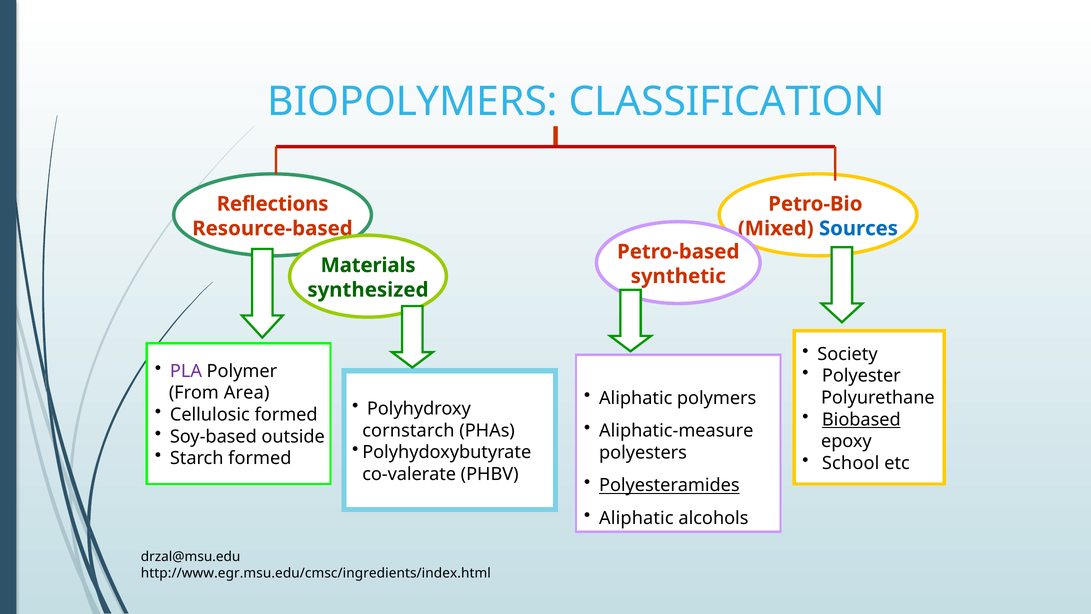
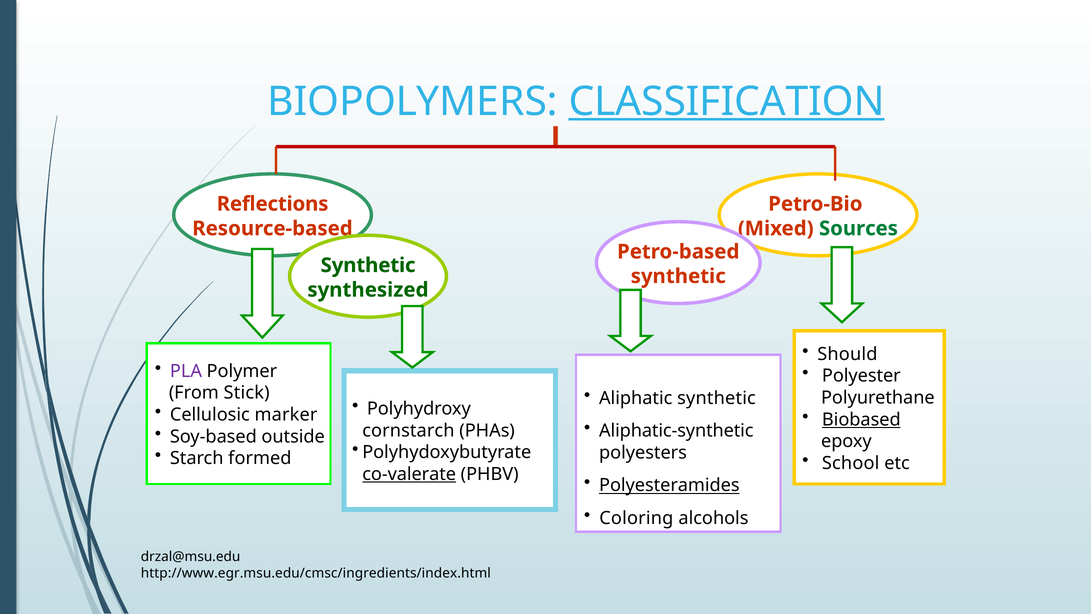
CLASSIFICATION underline: none -> present (727, 102)
Sources colour: blue -> green (858, 228)
Materials: Materials -> Synthetic (368, 265)
Society: Society -> Should (847, 354)
Area: Area -> Stick (247, 393)
Aliphatic polymers: polymers -> synthetic (717, 398)
Cellulosic formed: formed -> marker (286, 415)
Aliphatic-measure: Aliphatic-measure -> Aliphatic-synthetic (676, 431)
co-valerate underline: none -> present (409, 474)
Aliphatic: Aliphatic -> Coloring (636, 518)
